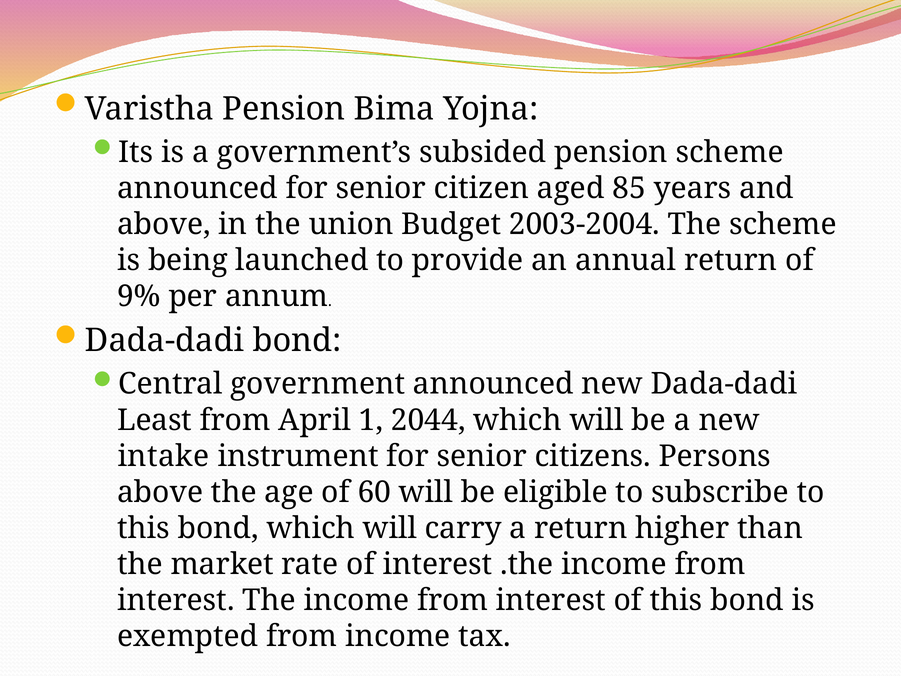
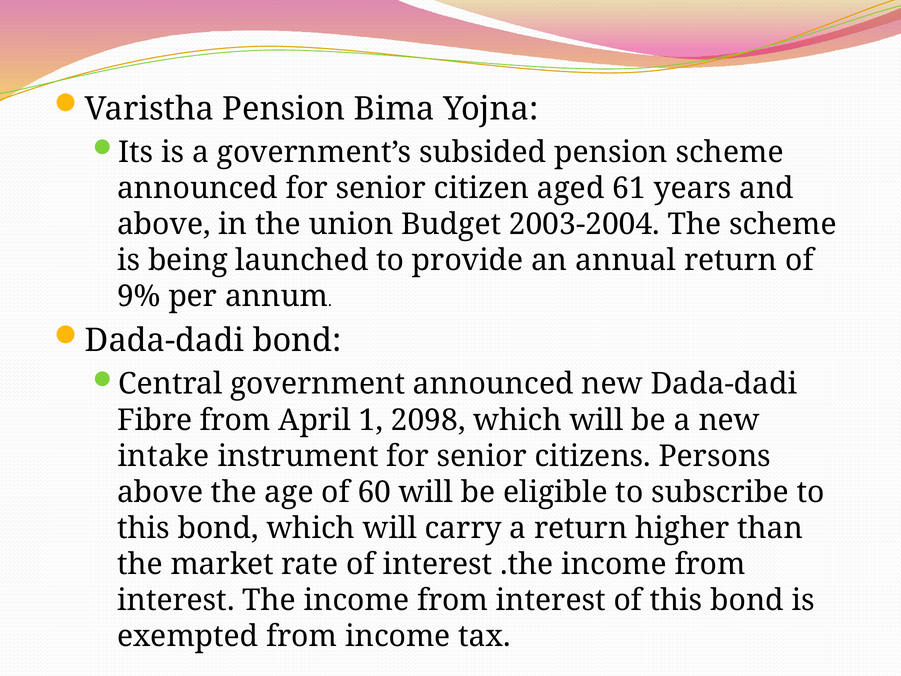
85: 85 -> 61 (629, 188)
Least: Least -> Fibre (155, 420)
2044: 2044 -> 2098 (428, 420)
